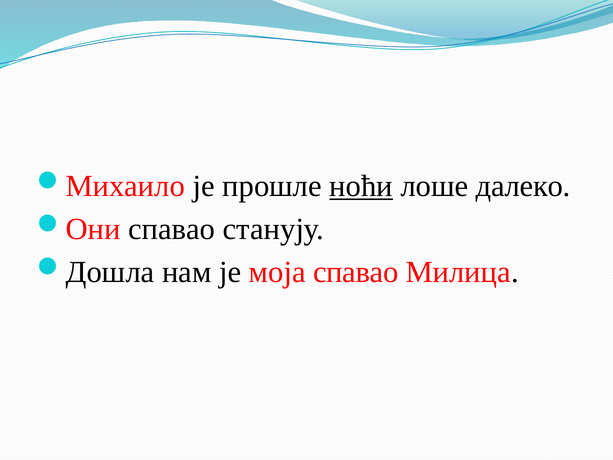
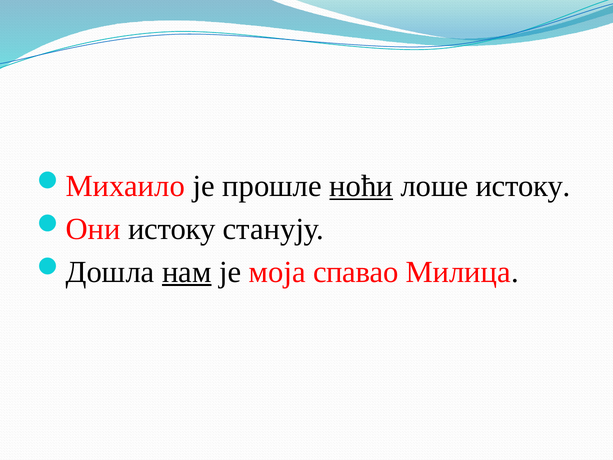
лоше далеко: далеко -> истоку (523, 186)
спавао: спавао -> истоку (172, 229)
нам underline: none -> present (187, 272)
